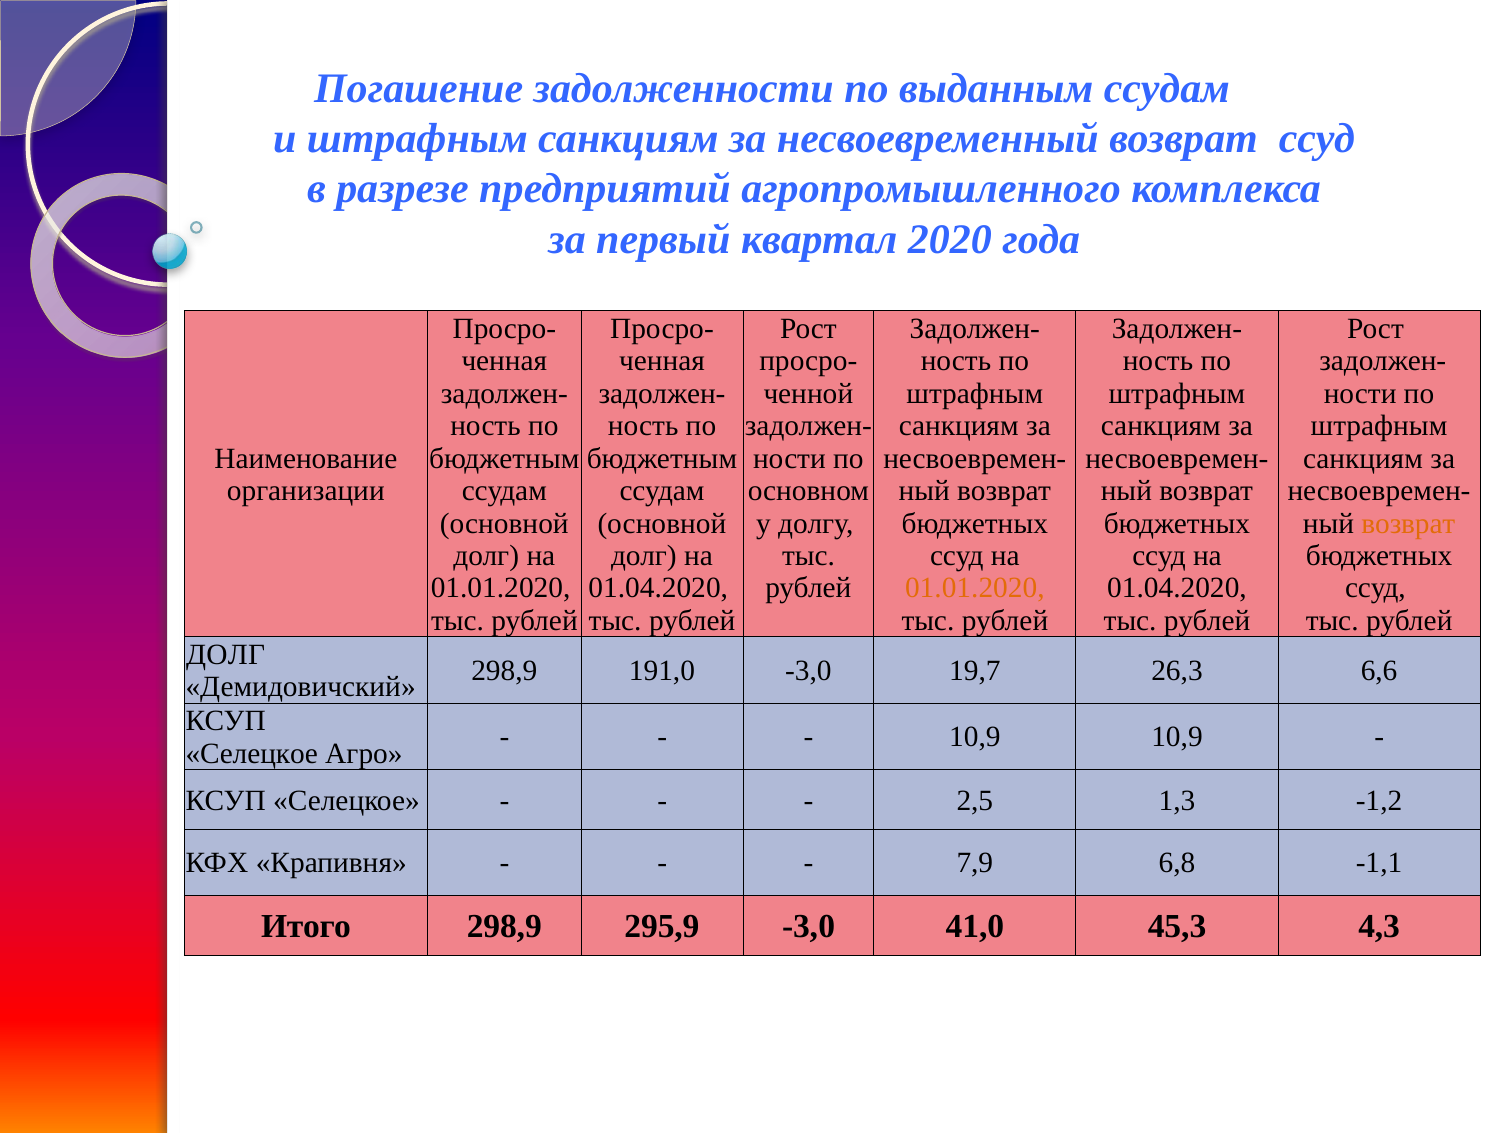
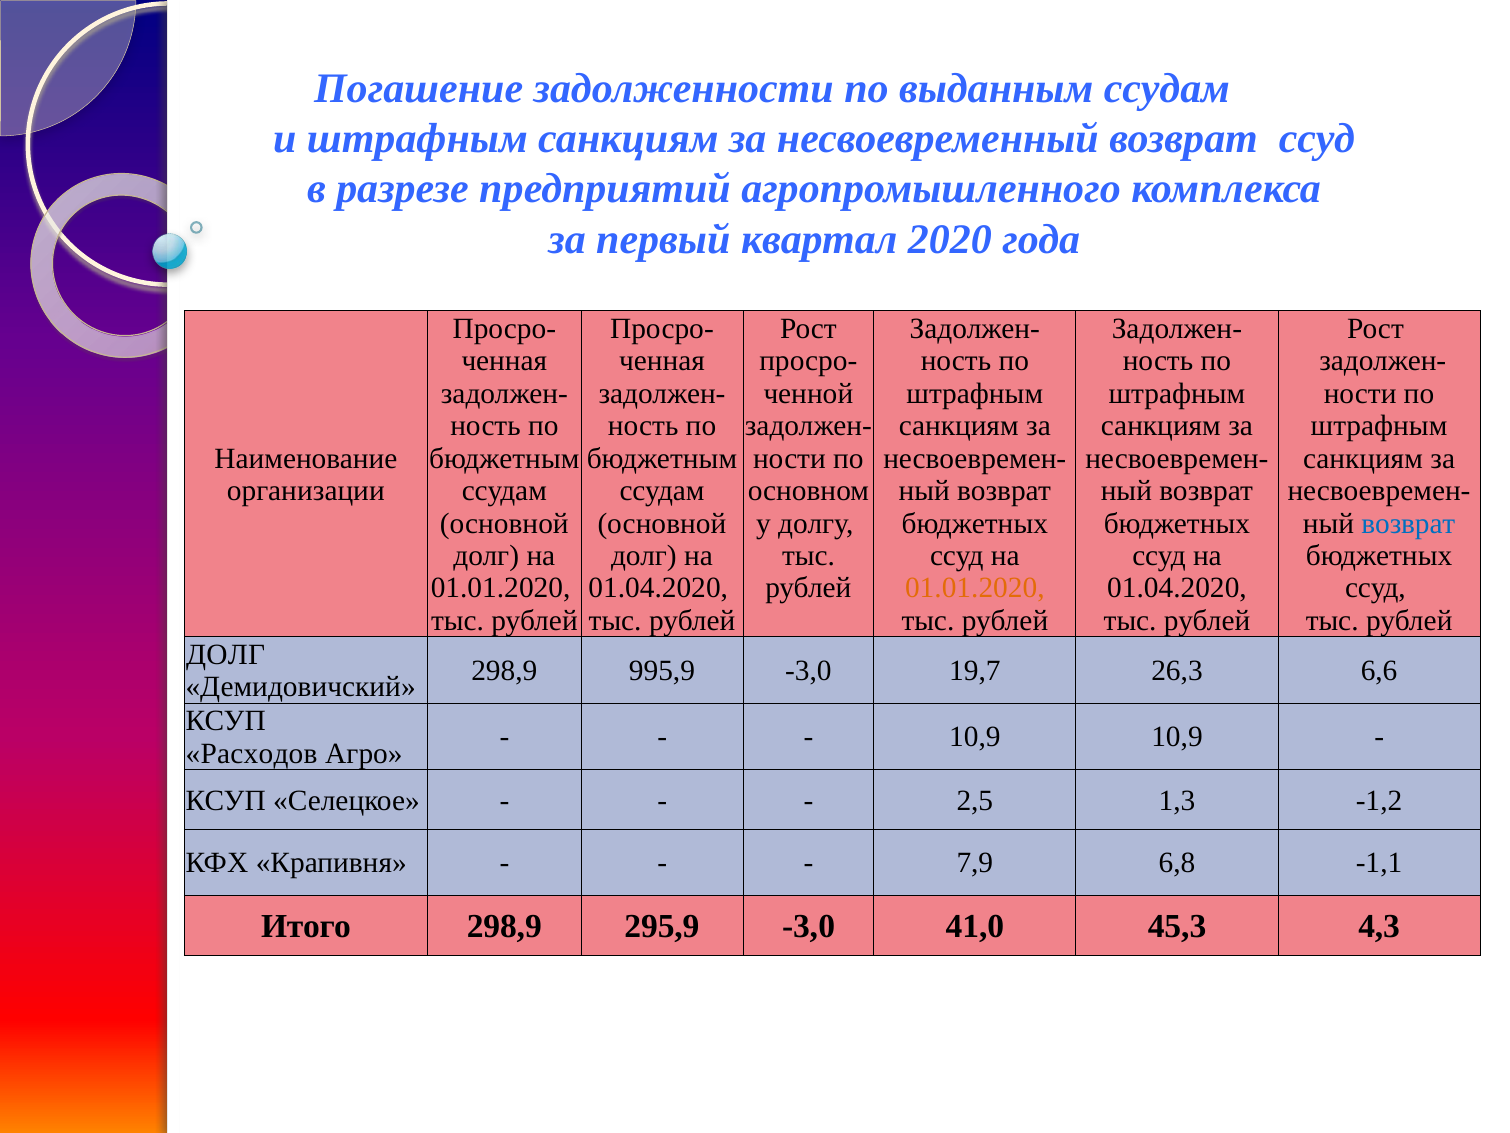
возврат colour: orange -> blue (1408, 523)
191,0: 191,0 -> 995,9 (662, 671)
Селецкое: Селецкое -> Расходов (252, 753)
